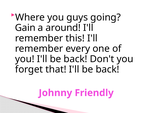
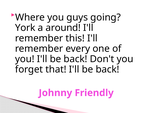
Gain: Gain -> York (25, 28)
